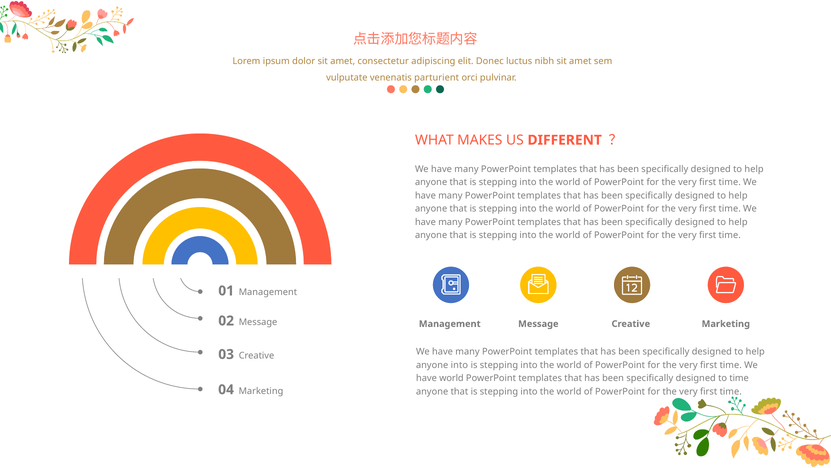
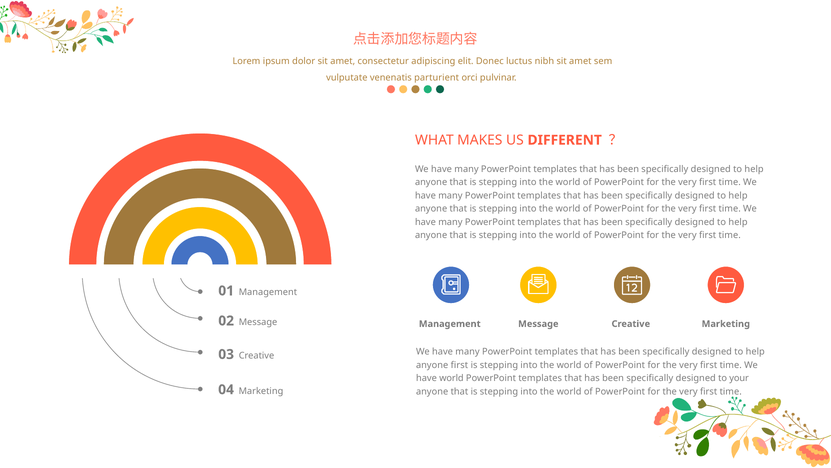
anyone into: into -> first (459, 365)
to time: time -> your (739, 378)
